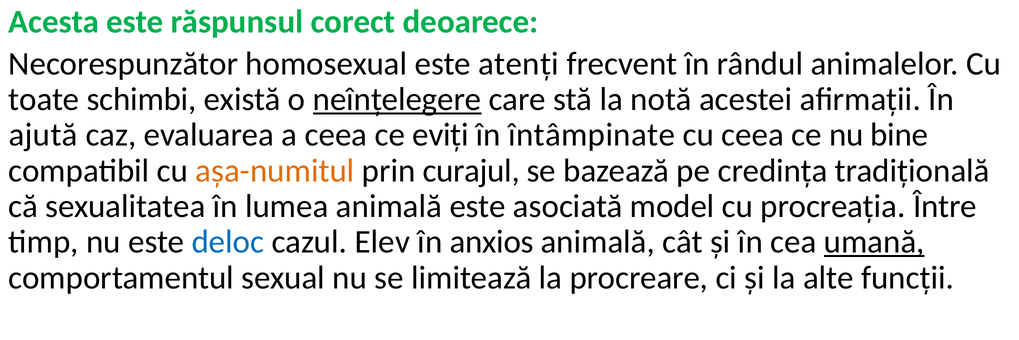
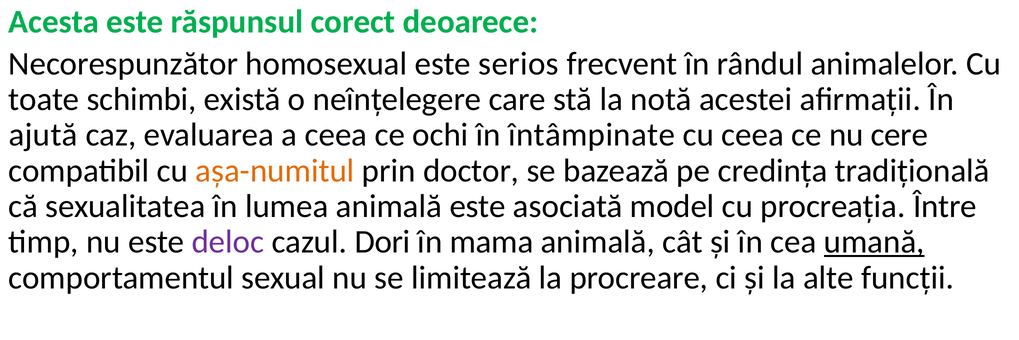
atenți: atenți -> serios (519, 64)
neînțelegere underline: present -> none (397, 99)
eviți: eviți -> ochi (440, 135)
bine: bine -> cere (899, 135)
curajul: curajul -> doctor (471, 171)
deloc colour: blue -> purple (228, 242)
Elev: Elev -> Dori (382, 242)
anxios: anxios -> mama (492, 242)
